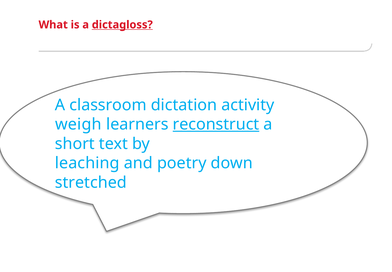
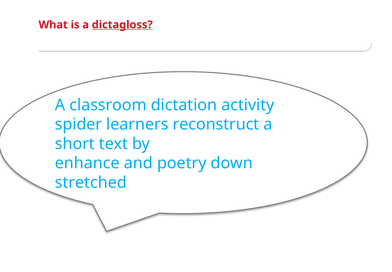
weigh: weigh -> spider (78, 124)
reconstruct underline: present -> none (216, 124)
leaching: leaching -> enhance (87, 163)
